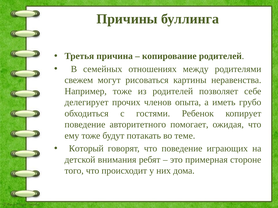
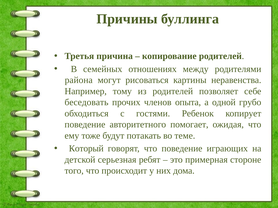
свежем: свежем -> района (79, 80)
Например тоже: тоже -> тому (122, 91)
делегирует: делегирует -> беседовать (86, 103)
иметь: иметь -> одной (224, 103)
внимания: внимания -> серьезная (117, 160)
